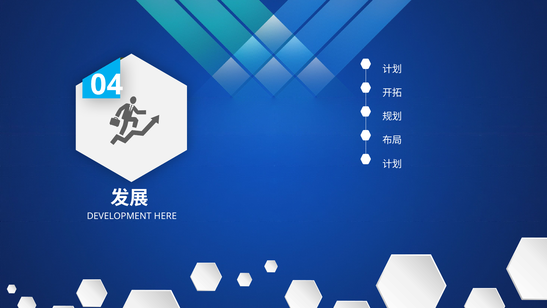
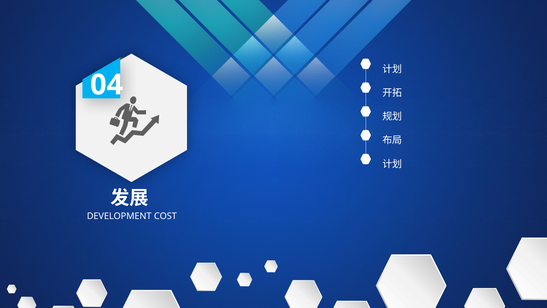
HERE: HERE -> COST (165, 216)
